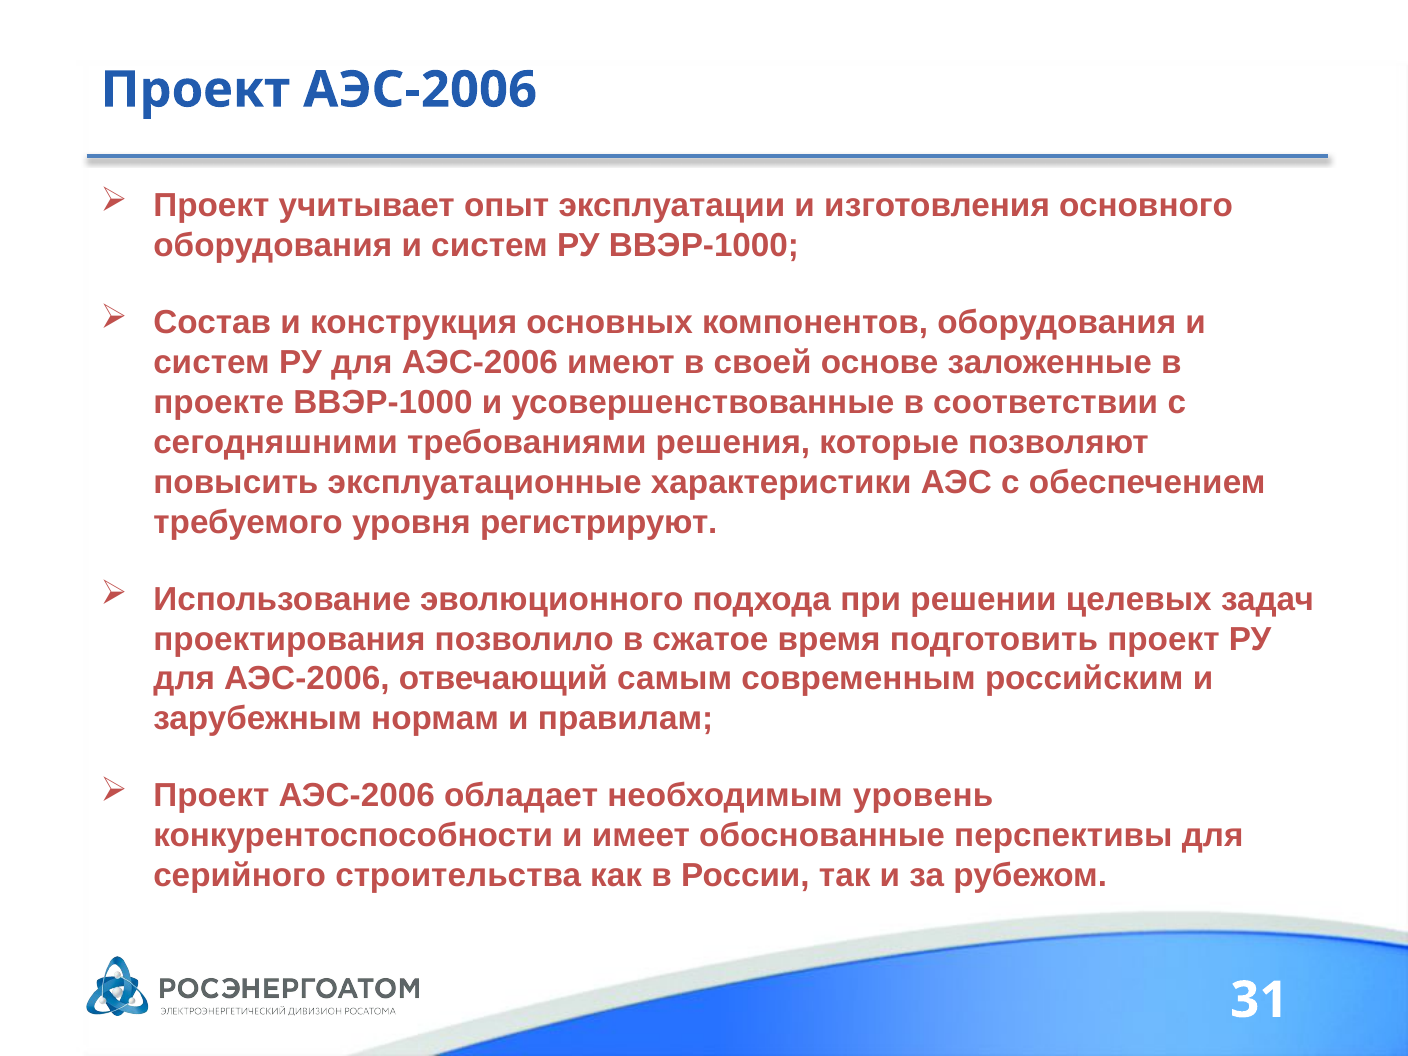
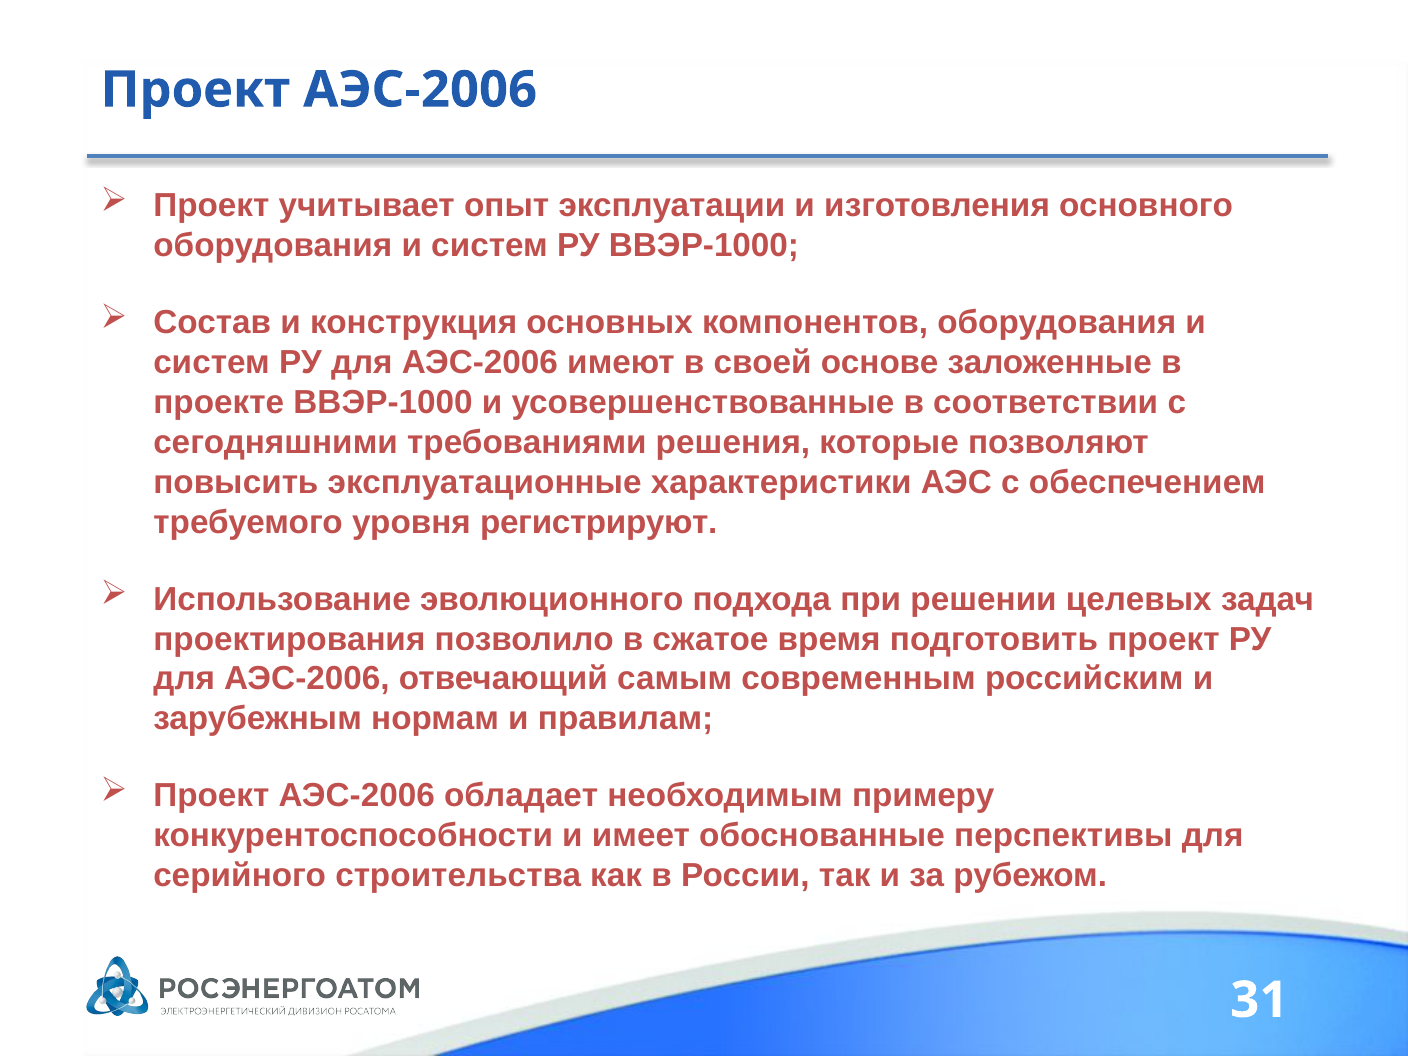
уровень: уровень -> примеру (923, 796)
